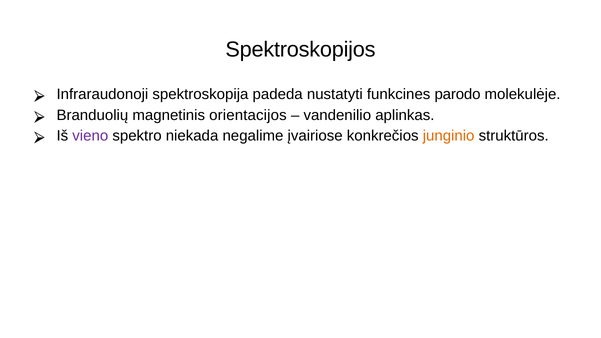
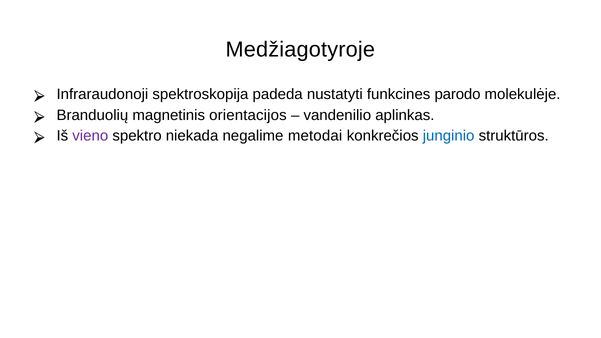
Spektroskopijos: Spektroskopijos -> Medžiagotyroje (300, 50)
įvairiose: įvairiose -> metodai (315, 136)
junginio colour: orange -> blue (449, 136)
